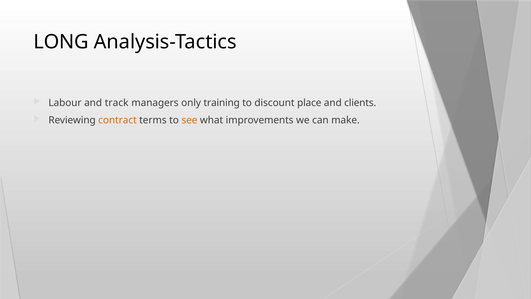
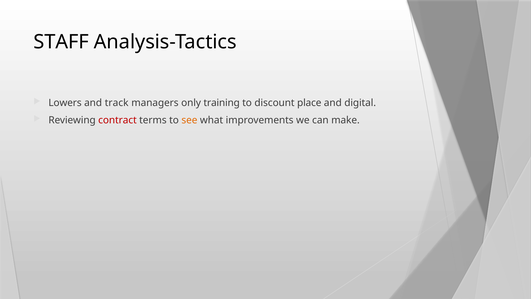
LONG: LONG -> STAFF (61, 42)
Labour: Labour -> Lowers (65, 103)
clients: clients -> digital (360, 103)
contract colour: orange -> red (117, 120)
